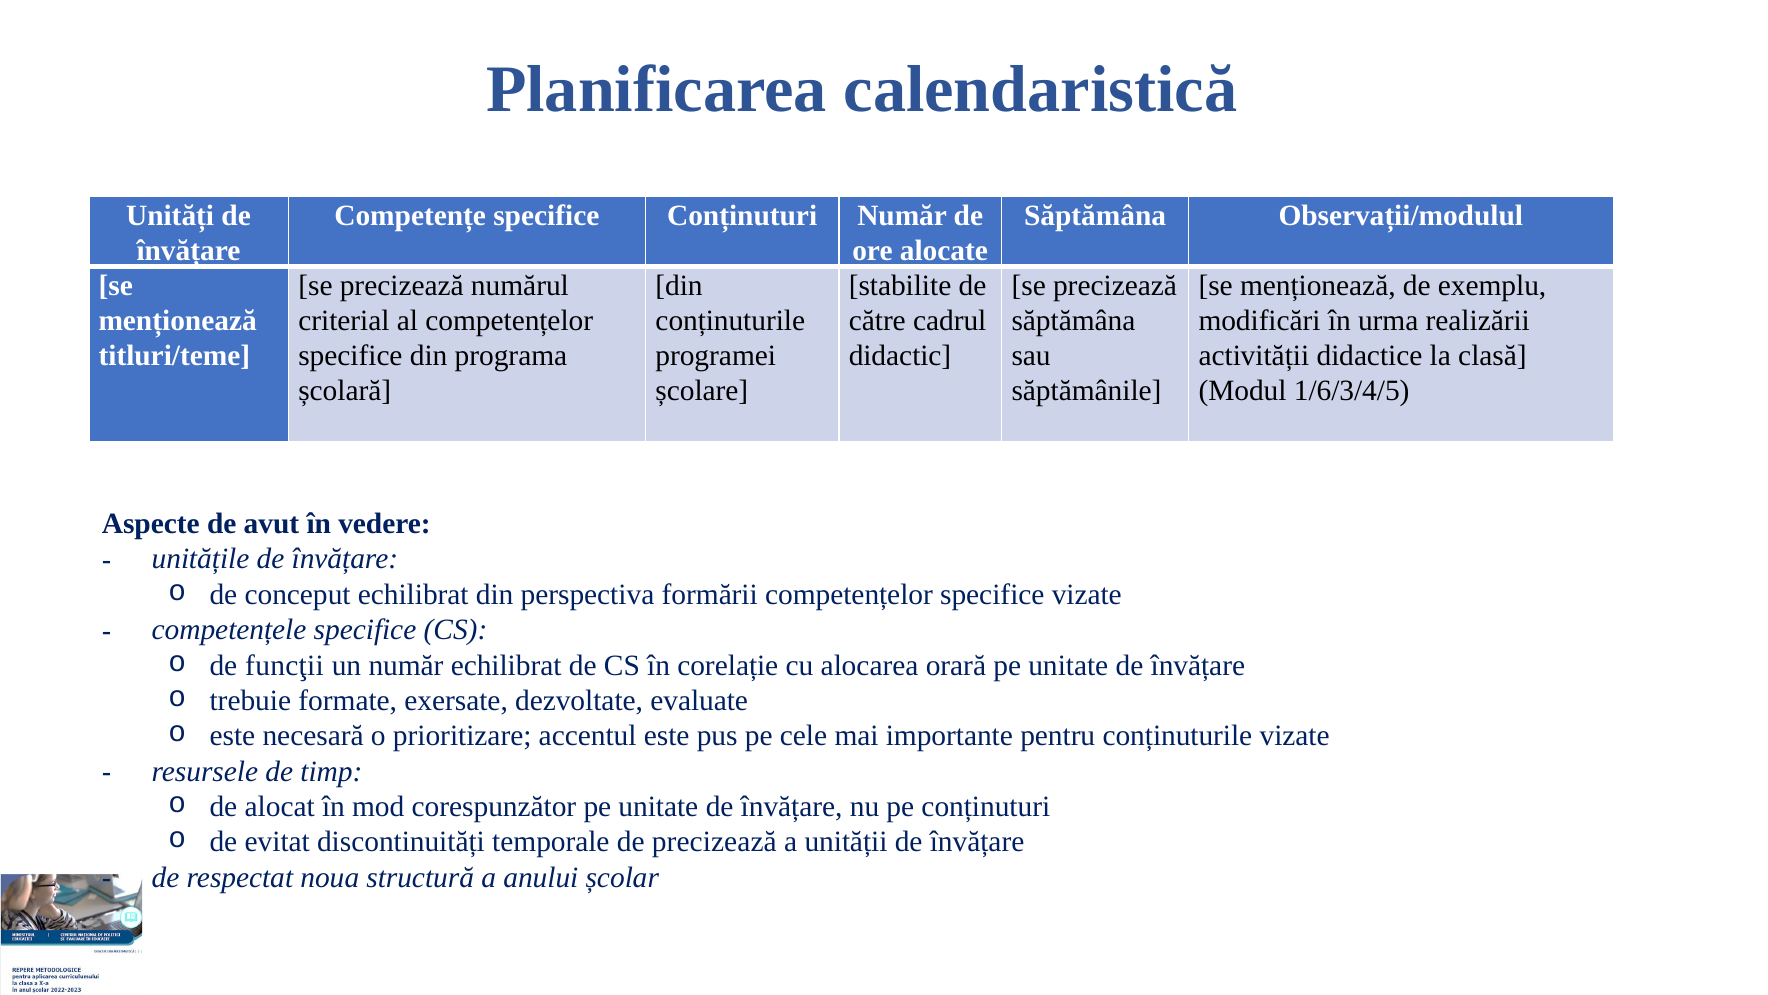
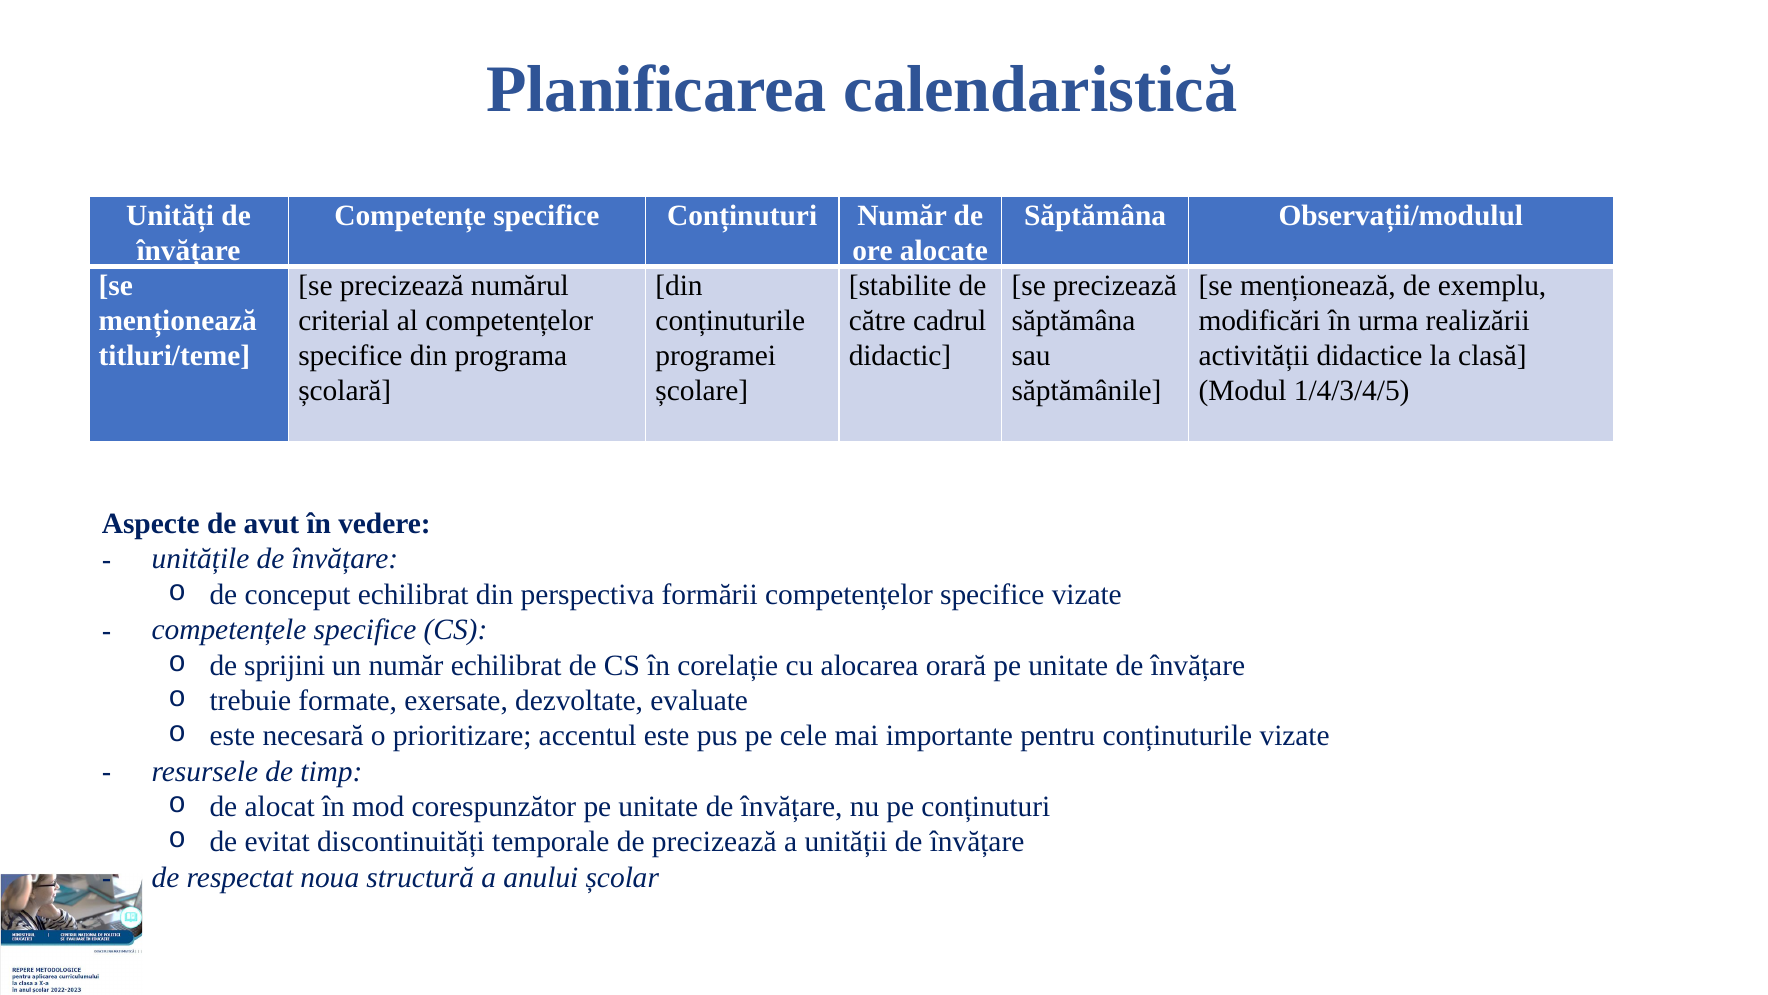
1/6/3/4/5: 1/6/3/4/5 -> 1/4/3/4/5 (1352, 390)
funcţii: funcţii -> sprijini (285, 665)
